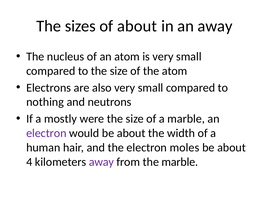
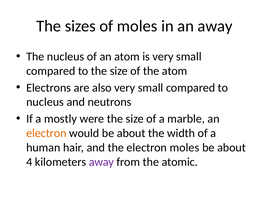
of about: about -> moles (137, 26)
nothing: nothing -> nucleus (45, 102)
electron colour: purple -> orange (46, 133)
the marble: marble -> atomic (180, 162)
